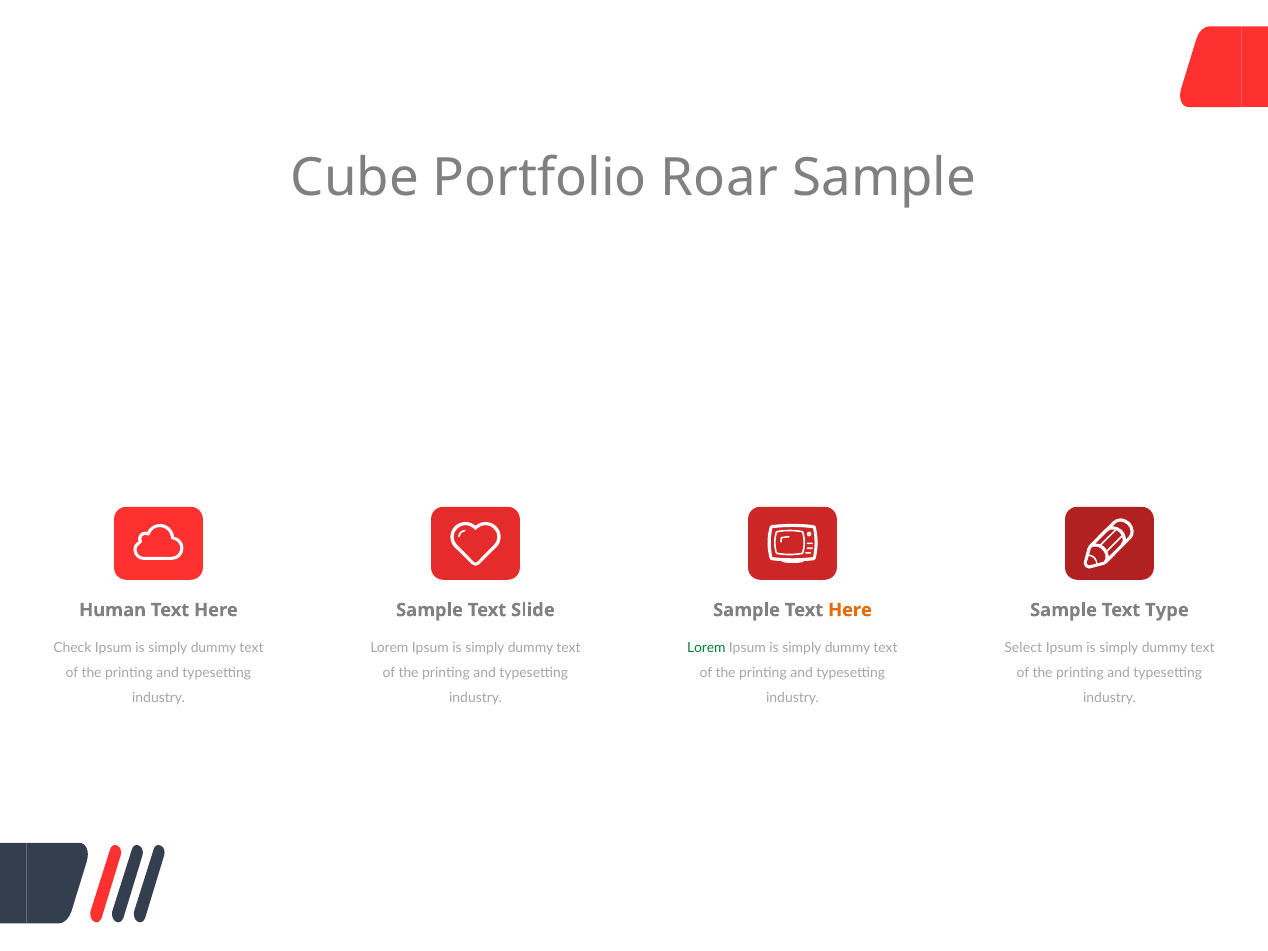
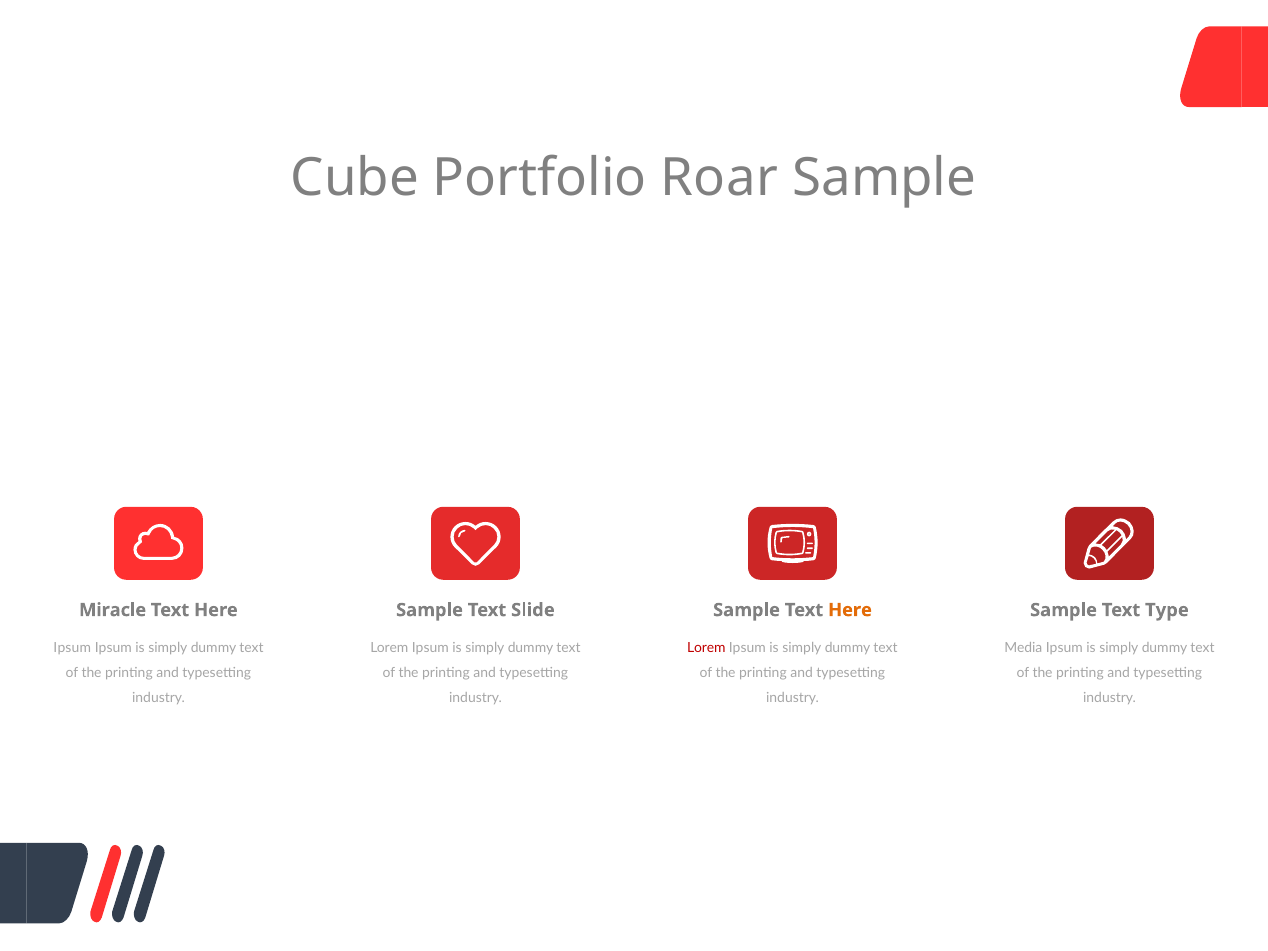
Human: Human -> Miracle (113, 610)
Check: Check -> Ipsum (72, 647)
Lorem colour: green -> red (706, 647)
Select: Select -> Media (1023, 647)
